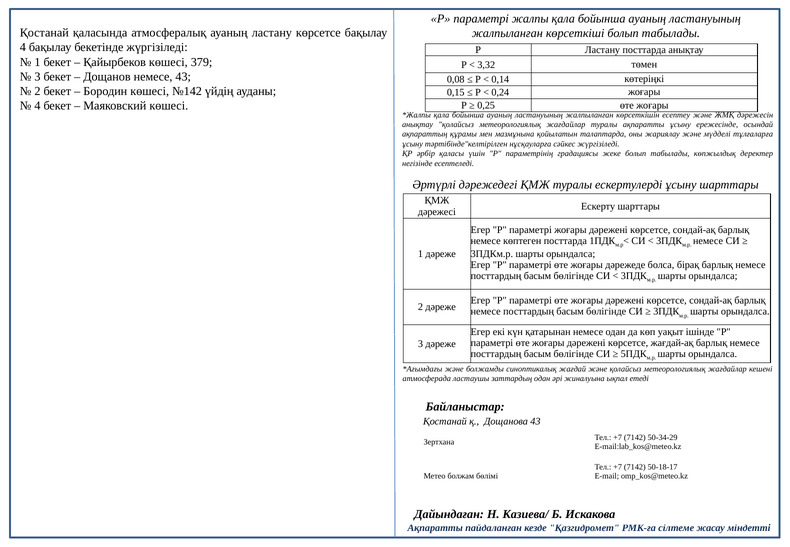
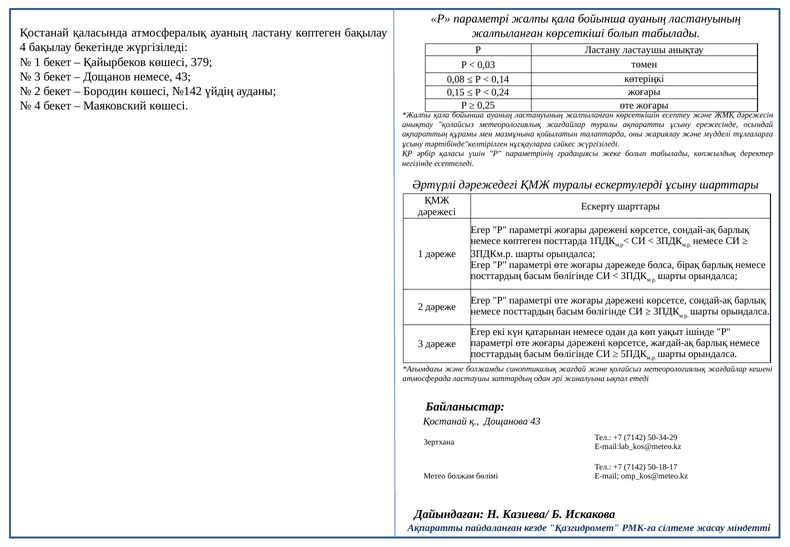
ластану көрсетсе: көрсетсе -> көптеген (318, 33)
Ластану посттарда: посттарда -> ластаушы (644, 50)
3,32: 3,32 -> 0,03 (486, 65)
